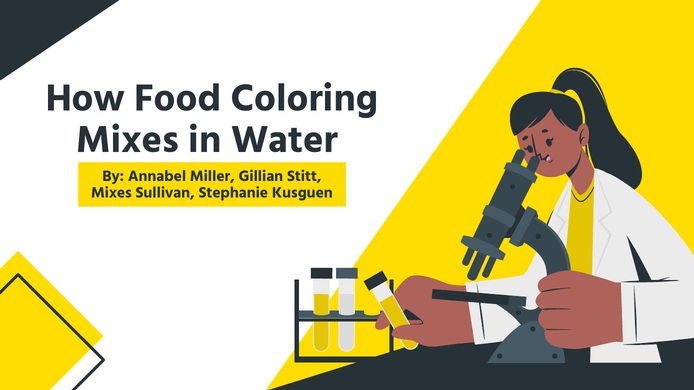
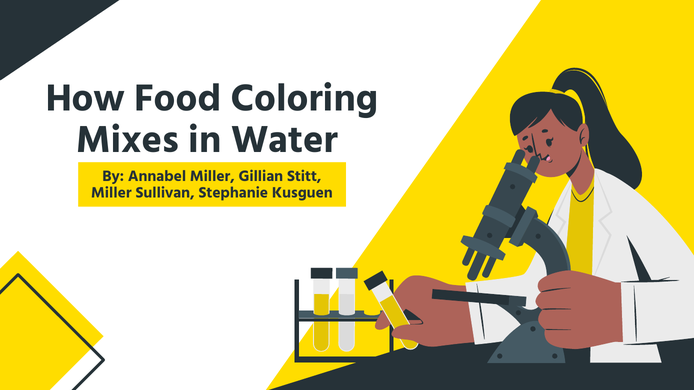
Mixes: Mixes -> Miller (111, 193)
